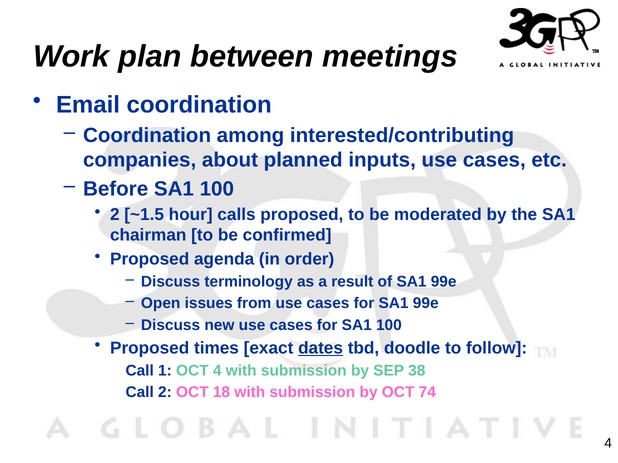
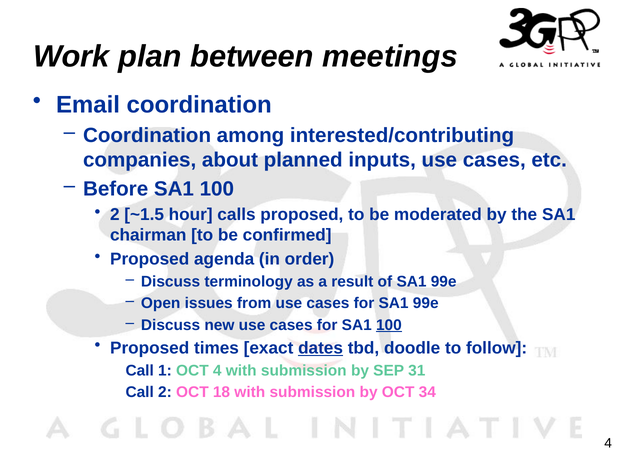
100 underline: none -> present (389, 325)
38: 38 -> 31 (417, 371)
74: 74 -> 34 (427, 393)
